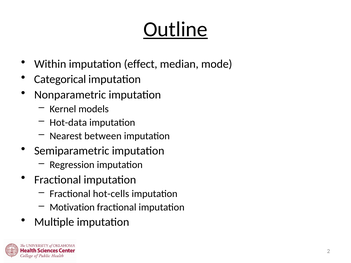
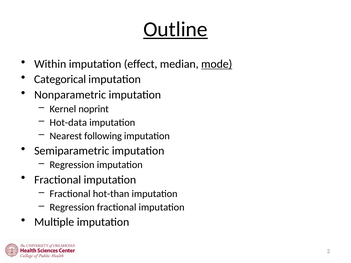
mode underline: none -> present (217, 64)
models: models -> noprint (94, 109)
between: between -> following (103, 136)
hot-cells: hot-cells -> hot-than (111, 194)
Motivation: Motivation -> Regression (72, 207)
